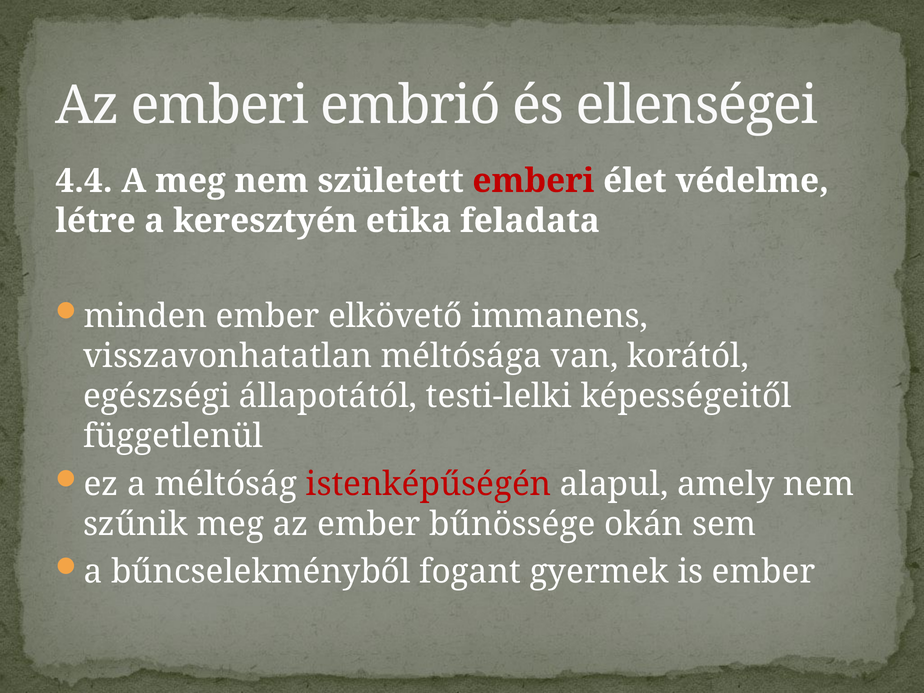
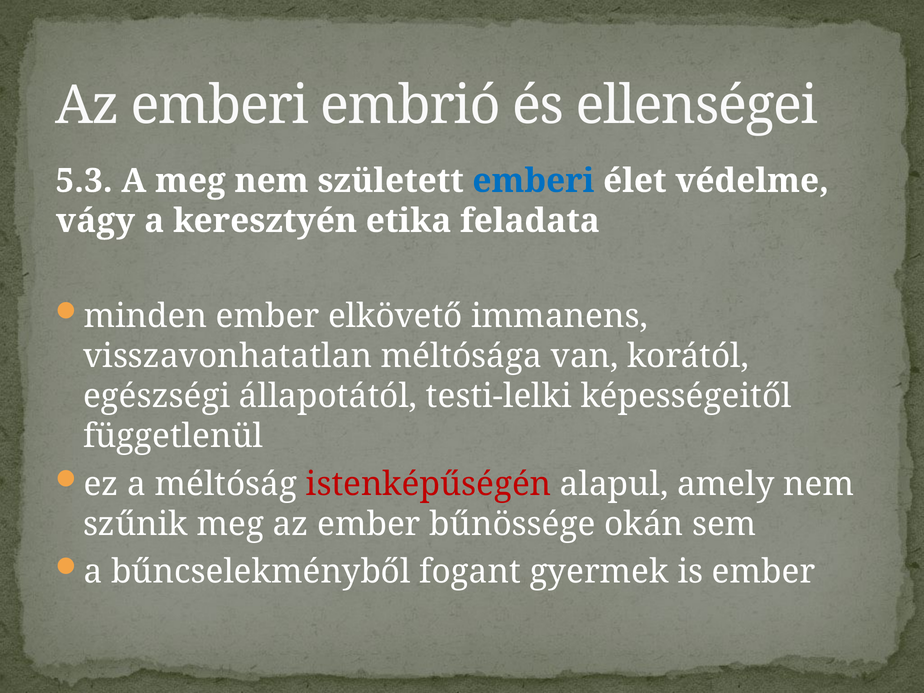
4.4: 4.4 -> 5.3 (84, 181)
emberi colour: red -> blue (533, 181)
létre: létre -> vágy (95, 221)
